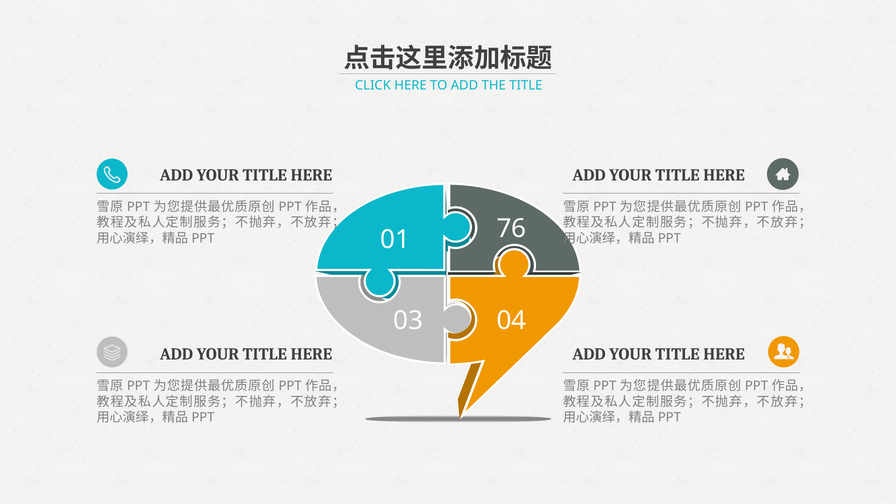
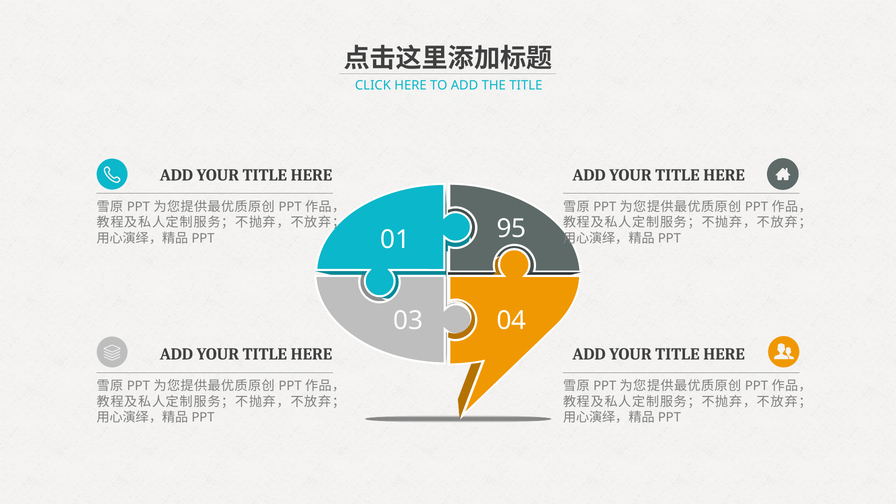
76: 76 -> 95 (511, 229)
